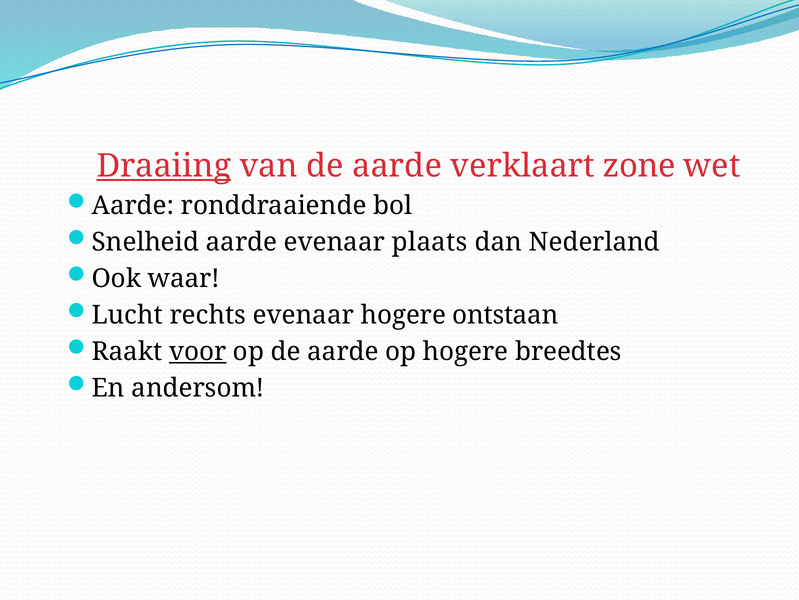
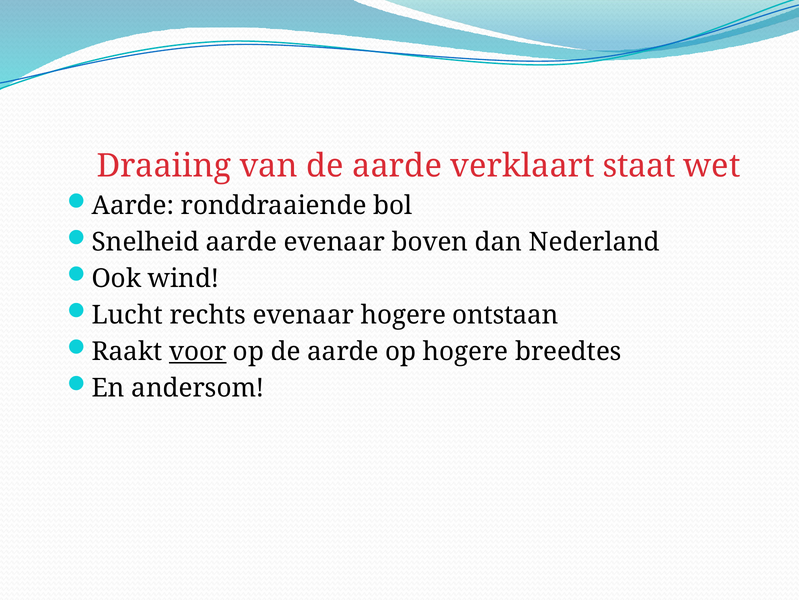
Draaiing underline: present -> none (164, 166)
zone: zone -> staat (639, 166)
plaats: plaats -> boven (430, 242)
waar: waar -> wind (184, 279)
